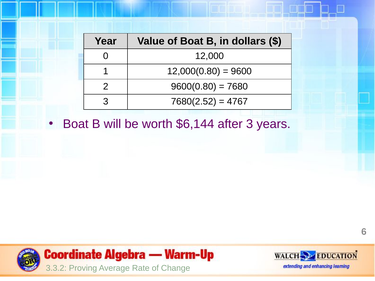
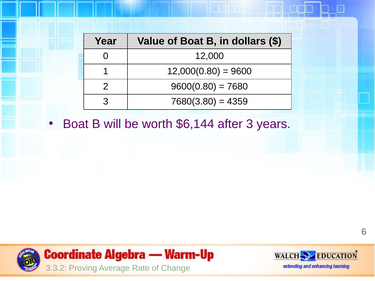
7680(2.52: 7680(2.52 -> 7680(3.80 (194, 102)
4767: 4767 -> 4359 (237, 102)
